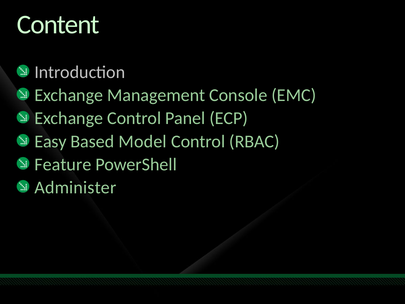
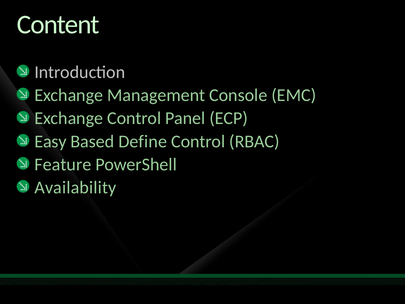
Model: Model -> Define (143, 141)
Administer: Administer -> Availability (75, 187)
